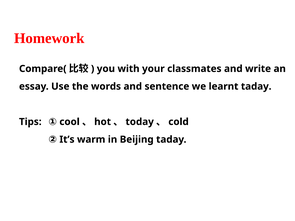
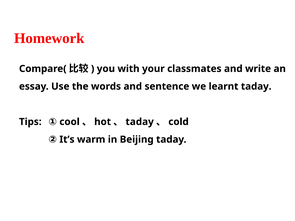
today: today -> taday (140, 122)
